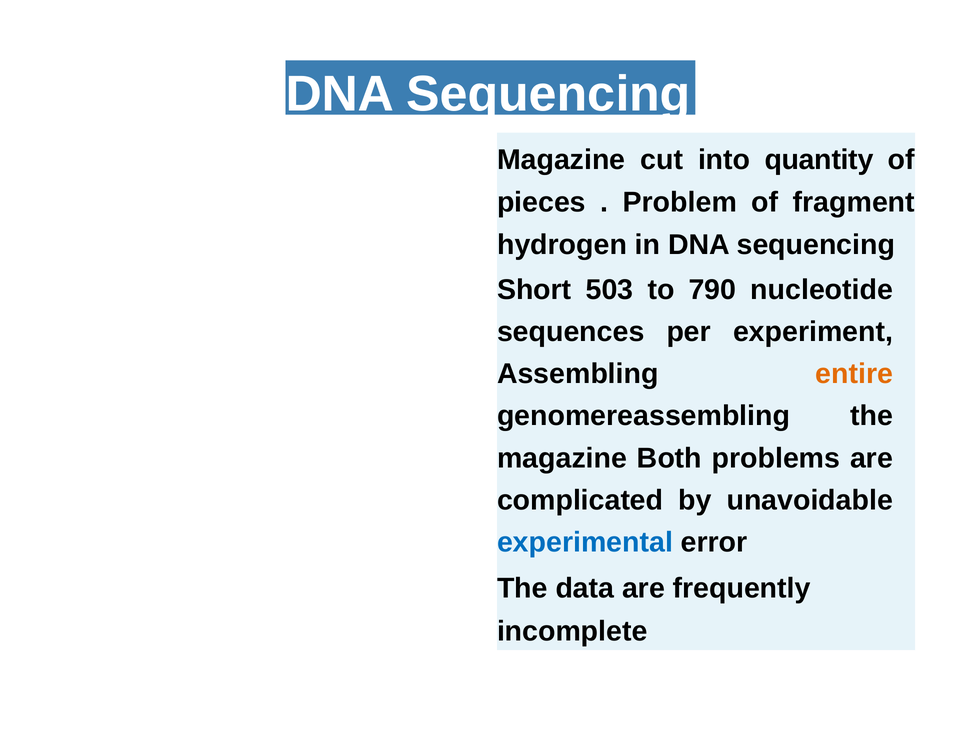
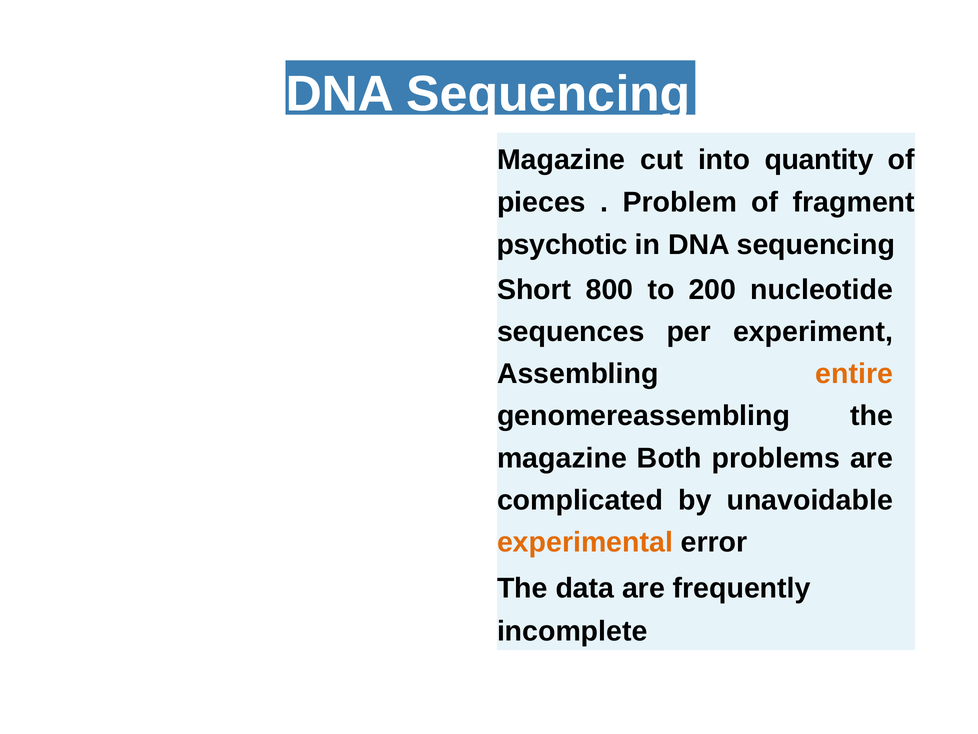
hydrogen: hydrogen -> psychotic (562, 245)
503: 503 -> 800 (610, 290)
790: 790 -> 200 (712, 290)
experimental colour: blue -> orange (585, 542)
